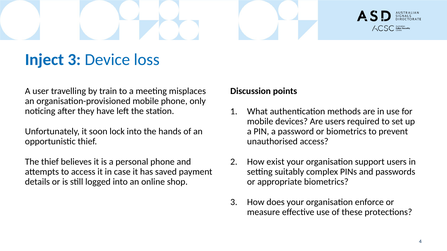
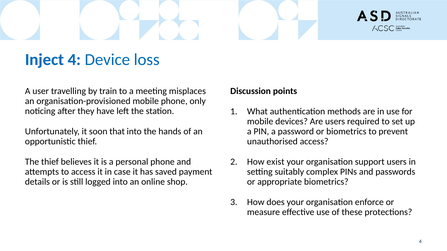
Inject 3: 3 -> 4 (74, 60)
lock: lock -> that (117, 132)
